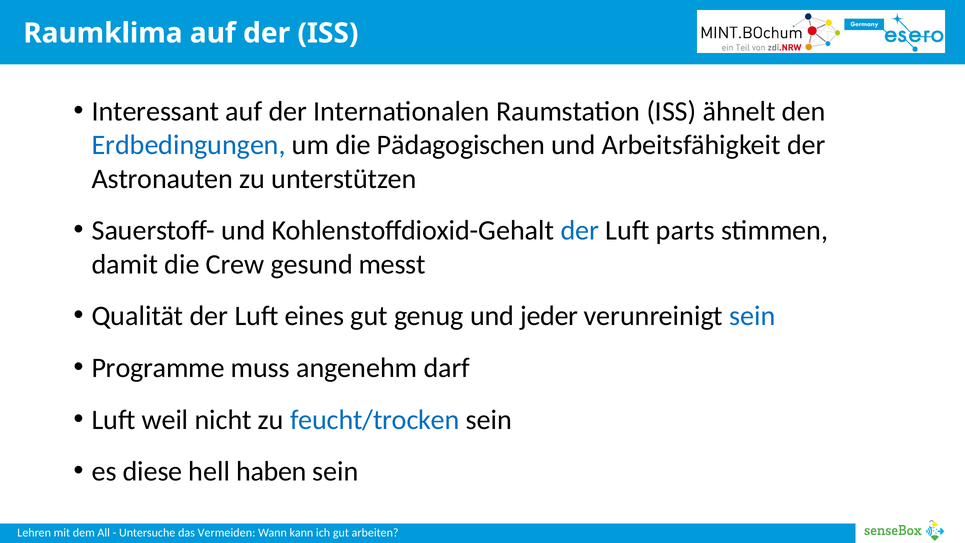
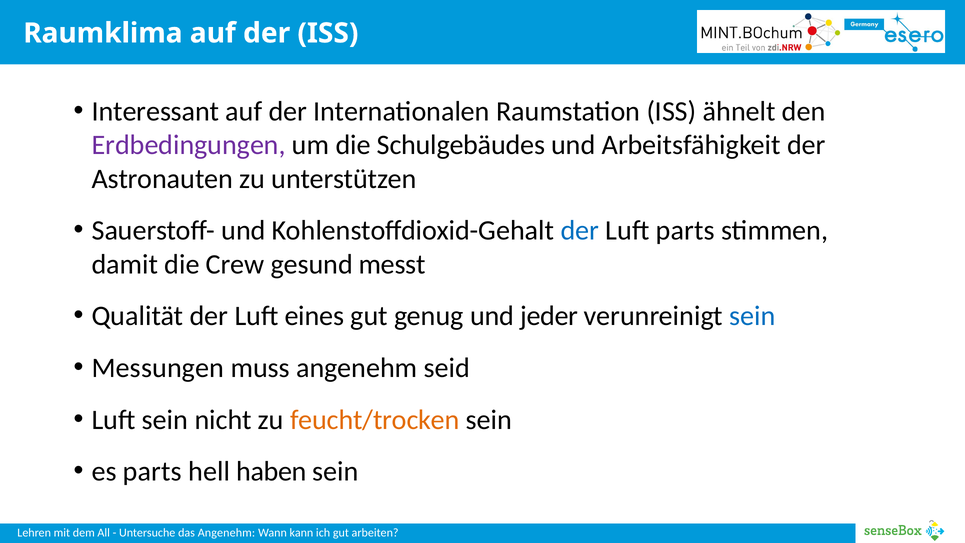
Erdbedingungen colour: blue -> purple (189, 145)
Pädagogischen: Pädagogischen -> Schulgebäudes (461, 145)
Programme: Programme -> Messungen (158, 368)
darf: darf -> seid (447, 368)
Luft weil: weil -> sein (165, 420)
feucht/trocken colour: blue -> orange (375, 420)
es diese: diese -> parts (152, 471)
Vermeiden: Vermeiden -> Angenehm (226, 533)
